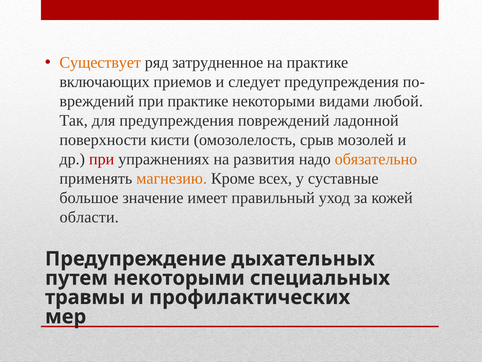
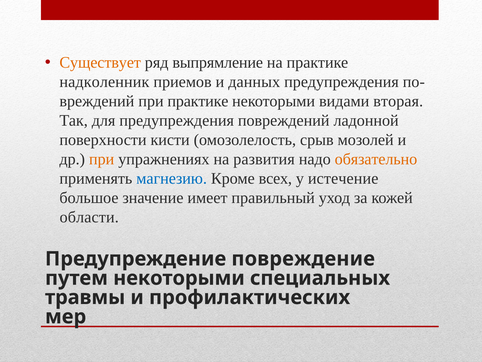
затрудненное: затрудненное -> выпрямление (218, 63)
включающих: включающих -> надколенник (104, 82)
следует: следует -> данных (254, 82)
любой: любой -> вторая (398, 101)
при colour: red -> orange (102, 159)
магнезию colour: orange -> blue (172, 178)
суставные: суставные -> истечение (343, 178)
дыхательных: дыхательных -> повреждение (303, 258)
